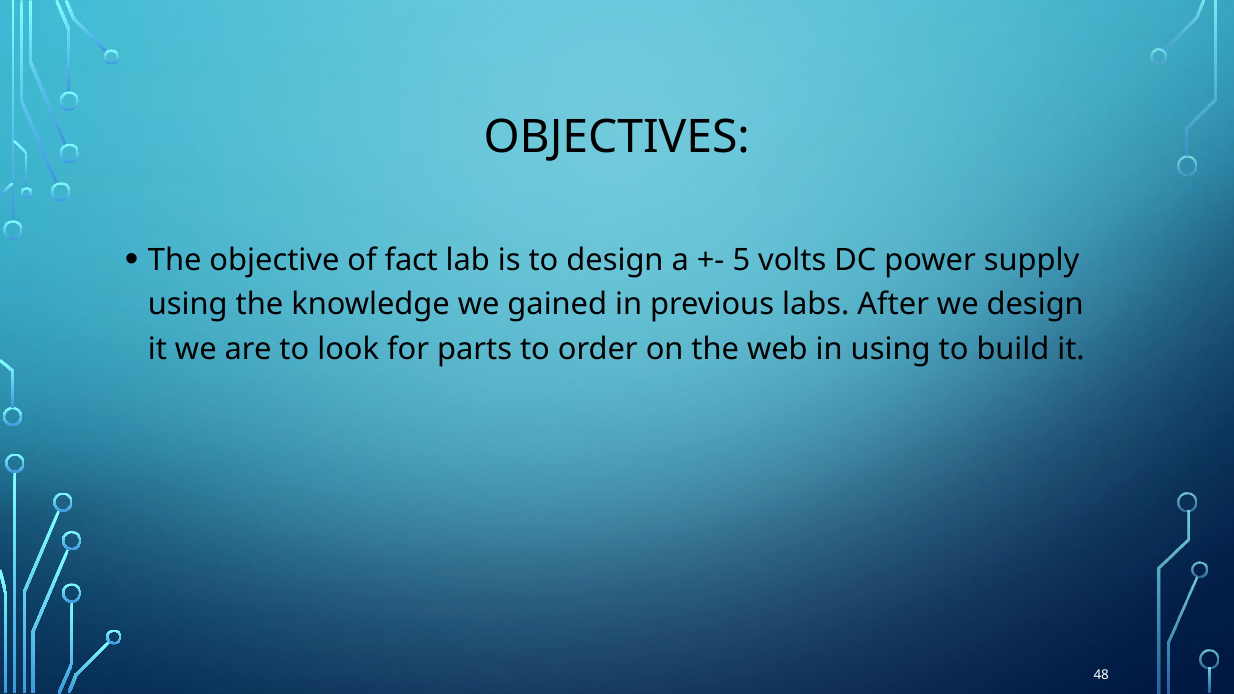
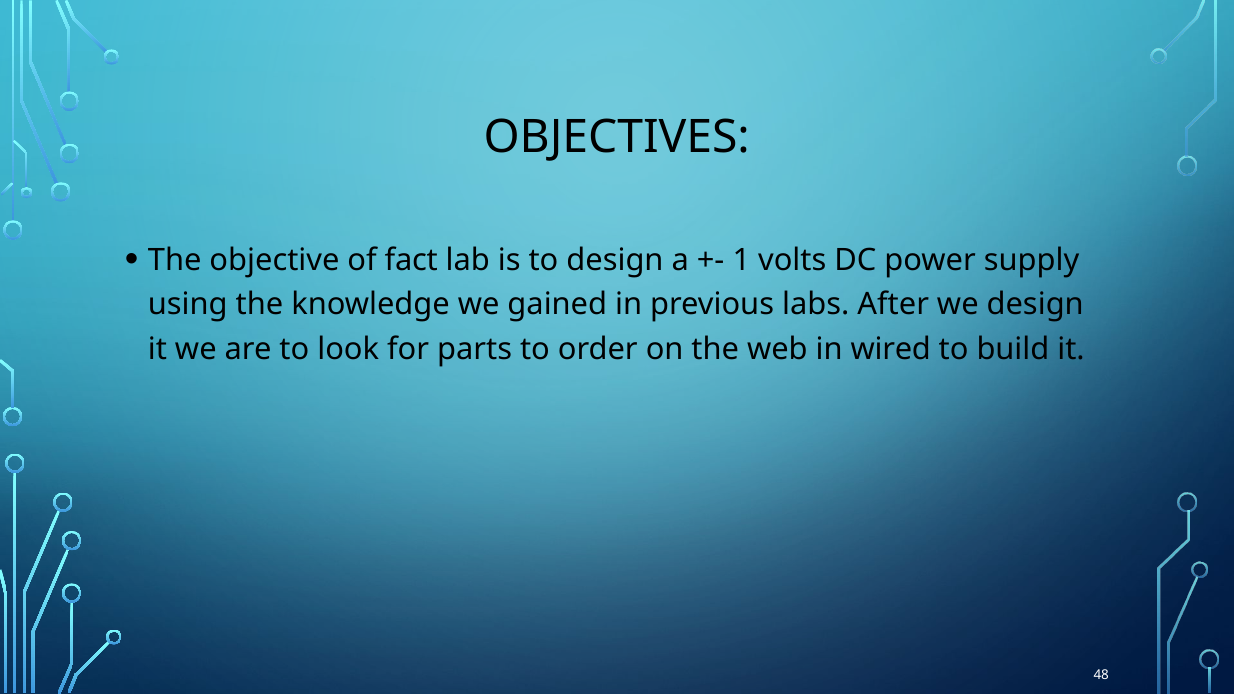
5: 5 -> 1 (741, 260)
in using: using -> wired (891, 349)
